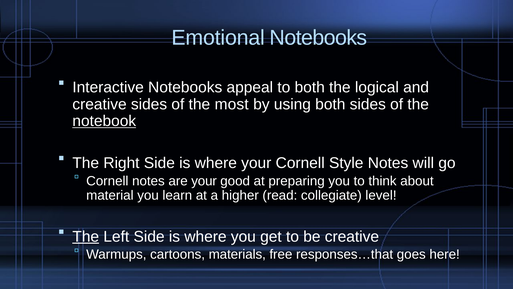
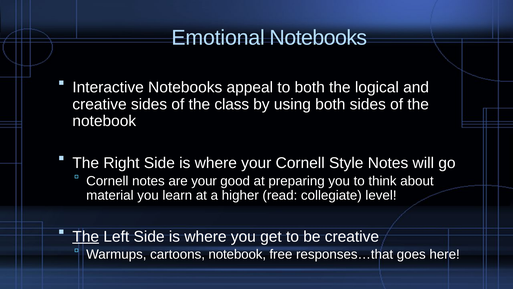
most: most -> class (232, 104)
notebook underline: present -> none (104, 121)
cartoons materials: materials -> notebook (237, 254)
